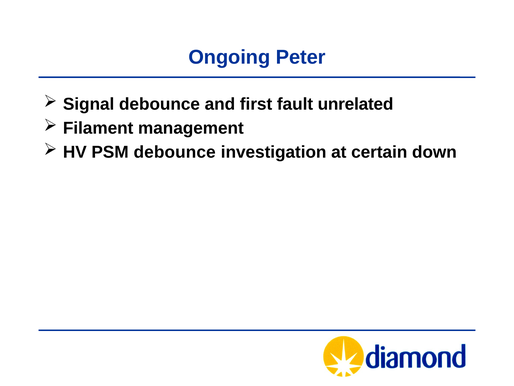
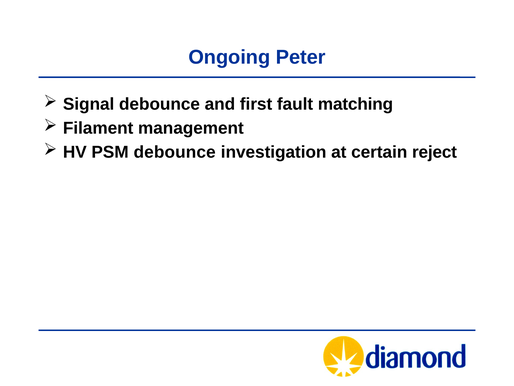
unrelated: unrelated -> matching (356, 104)
down: down -> reject (435, 152)
